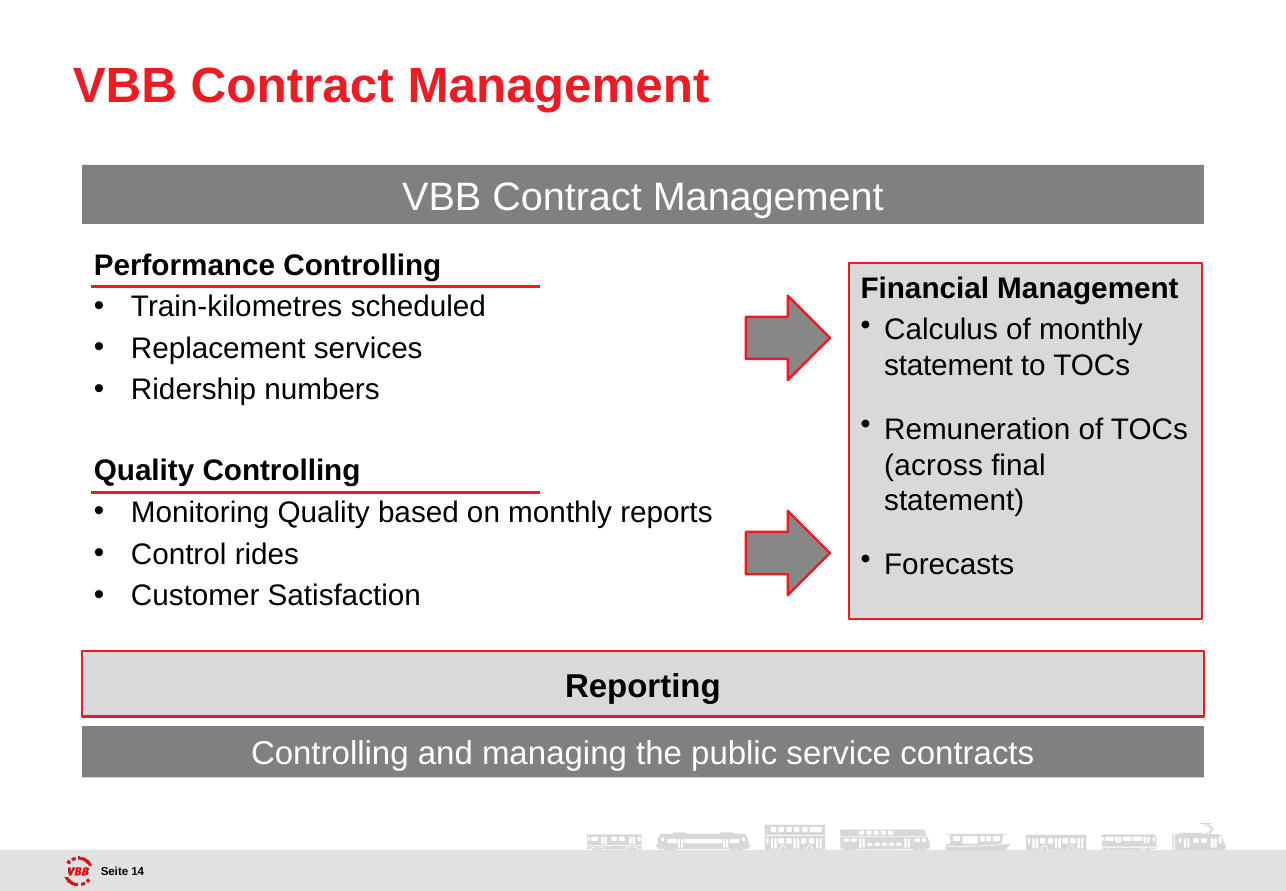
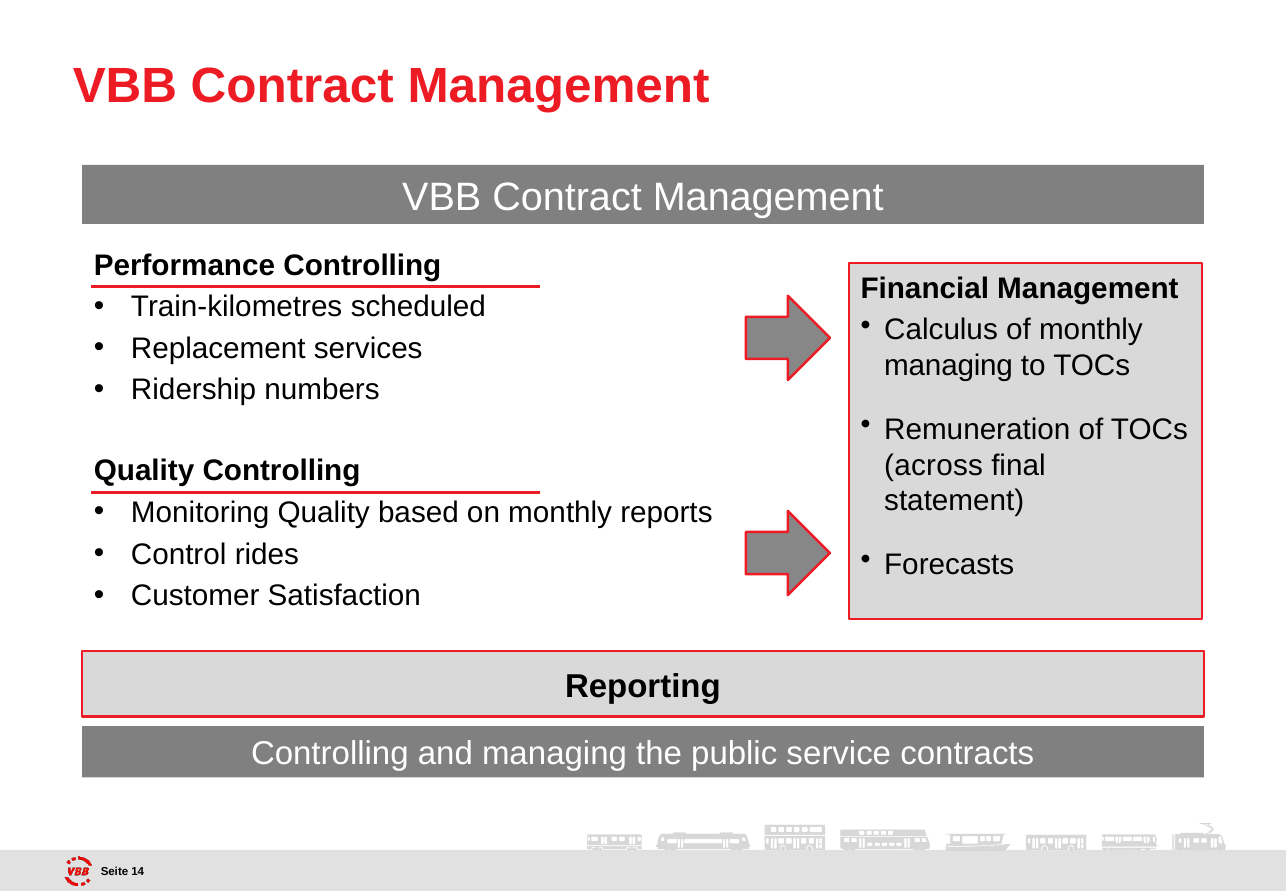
statement: statement -> managing (949, 365)
